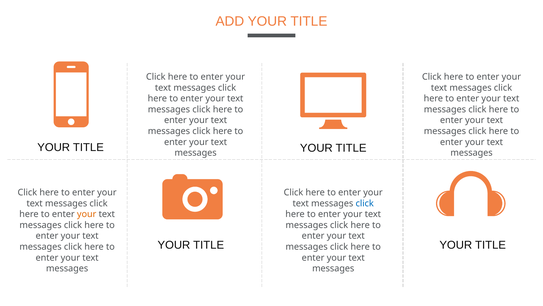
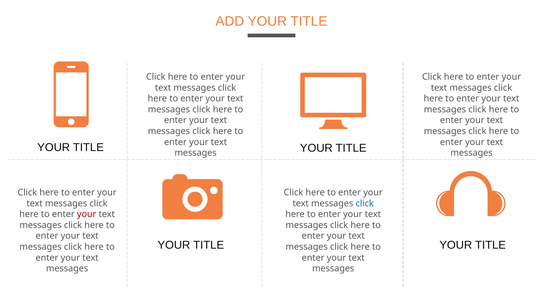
your colour: orange -> red (87, 214)
